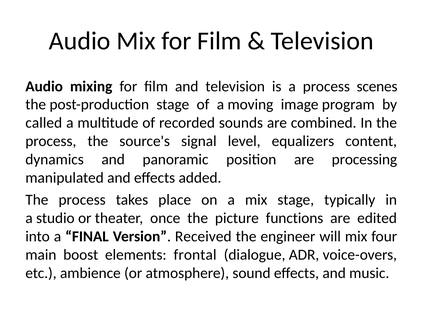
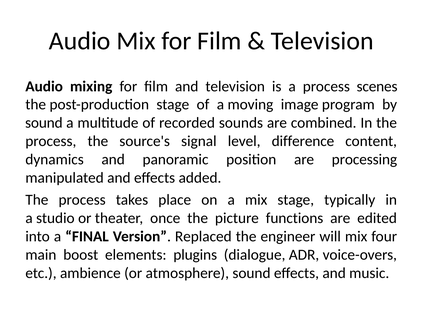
called: called -> sound (44, 123)
equalizers: equalizers -> difference (303, 141)
Received: Received -> Replaced (203, 237)
frontal: frontal -> plugins (195, 255)
